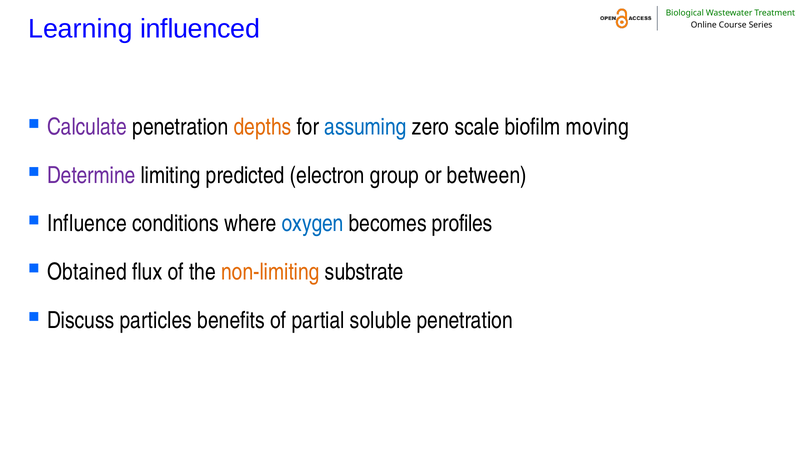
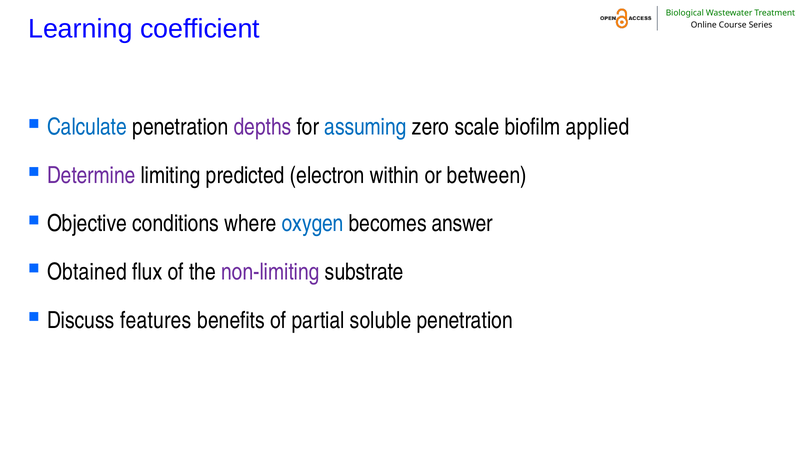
influenced: influenced -> coefficient (200, 29)
Calculate colour: purple -> blue (87, 127)
depths colour: orange -> purple (263, 127)
moving: moving -> applied (598, 127)
group: group -> within (395, 176)
Influence: Influence -> Objective (87, 224)
profiles: profiles -> answer (462, 224)
non-limiting colour: orange -> purple (270, 272)
particles: particles -> features (156, 321)
